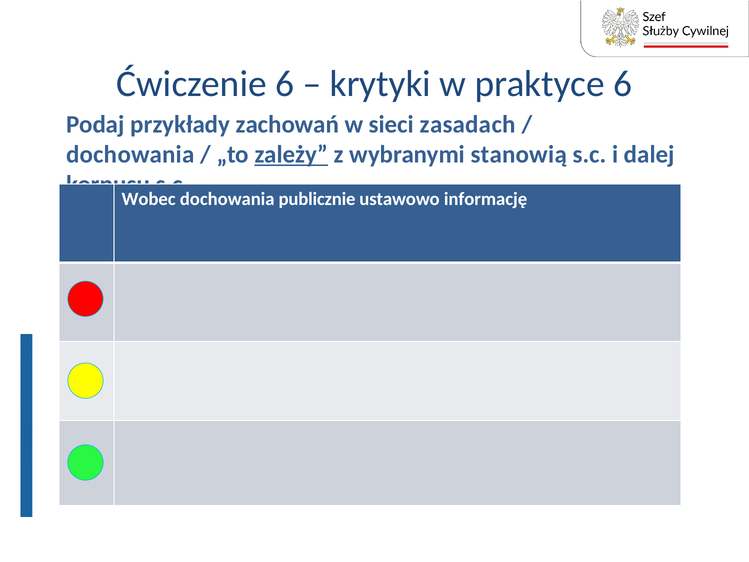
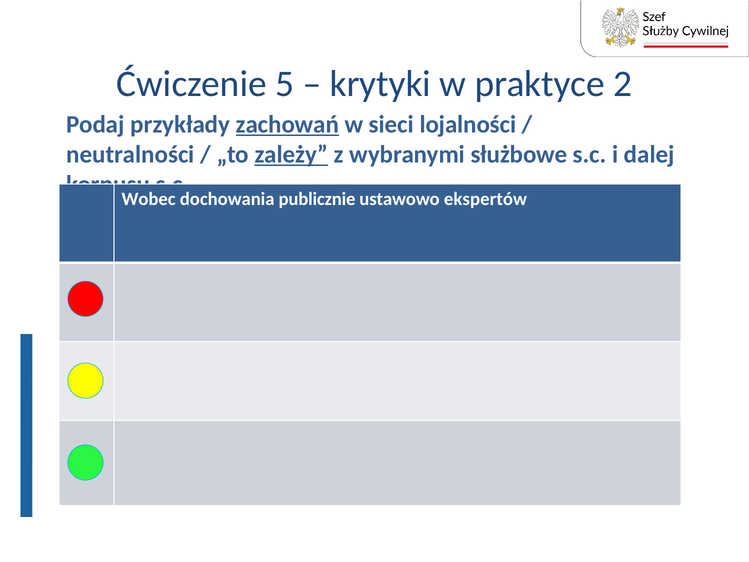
Ćwiczenie 6: 6 -> 5 (285, 84)
praktyce 6: 6 -> 2 (623, 84)
zachowań underline: none -> present (287, 124)
zasadach: zasadach -> lojalności (468, 124)
dochowania: dochowania -> neutralności (130, 154)
stanowią: stanowią -> służbowe (519, 154)
informację: informację -> ekspertów (485, 199)
